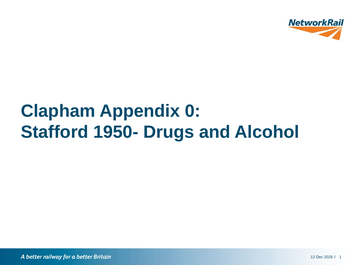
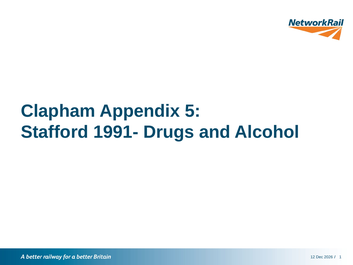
0: 0 -> 5 (193, 111)
1950-: 1950- -> 1991- (116, 132)
